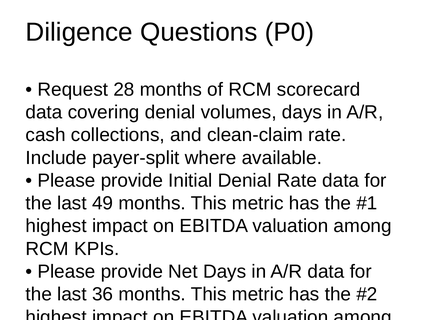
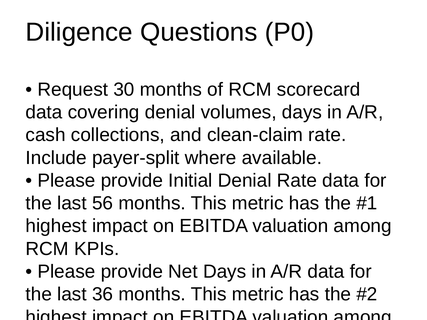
28: 28 -> 30 (124, 90)
49: 49 -> 56 (103, 203)
